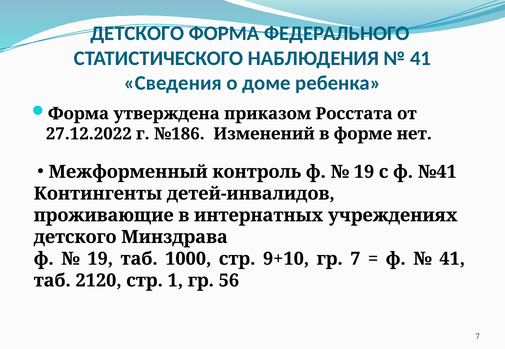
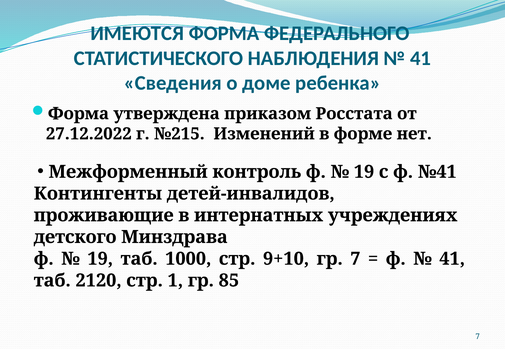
ДЕТСКОГО: ДЕТСКОГО -> ИМЕЮТСЯ (137, 33)
№186: №186 -> №215 (179, 134)
56: 56 -> 85 (229, 281)
